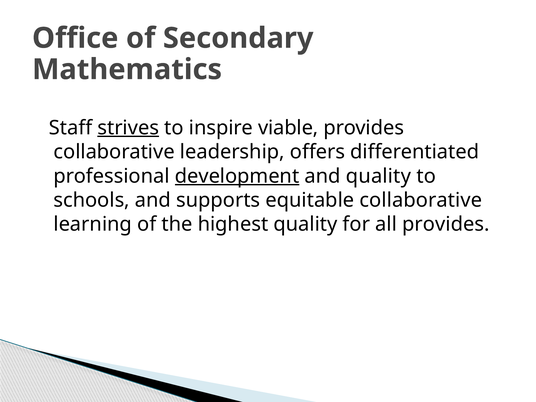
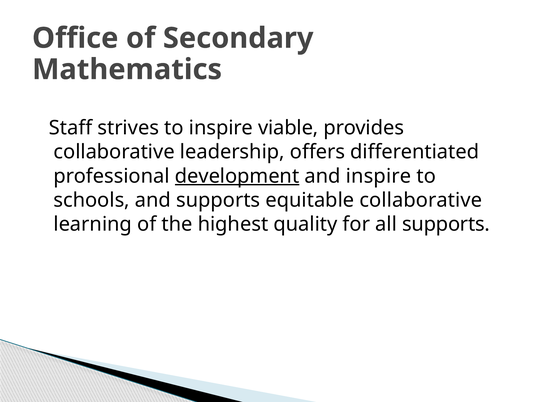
strives underline: present -> none (128, 128)
and quality: quality -> inspire (378, 176)
all provides: provides -> supports (446, 224)
